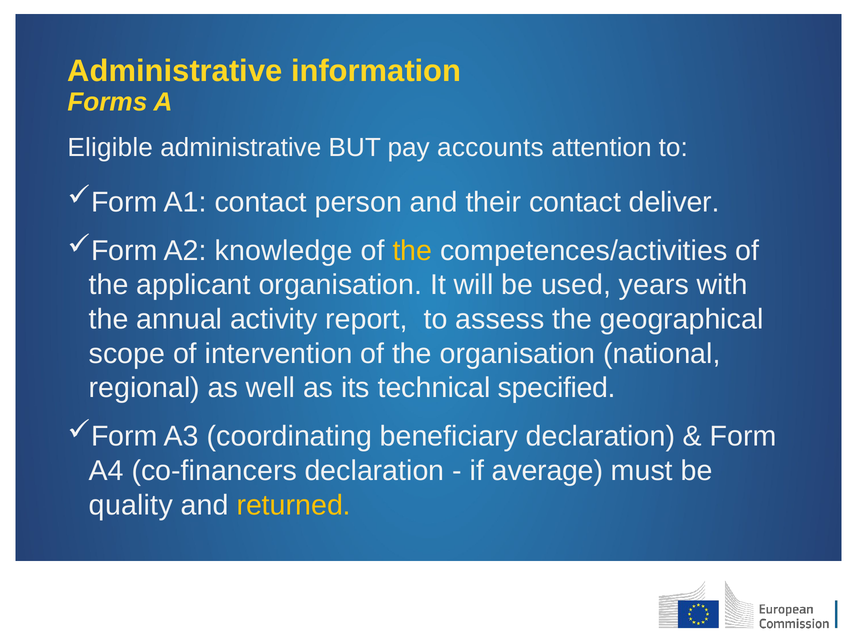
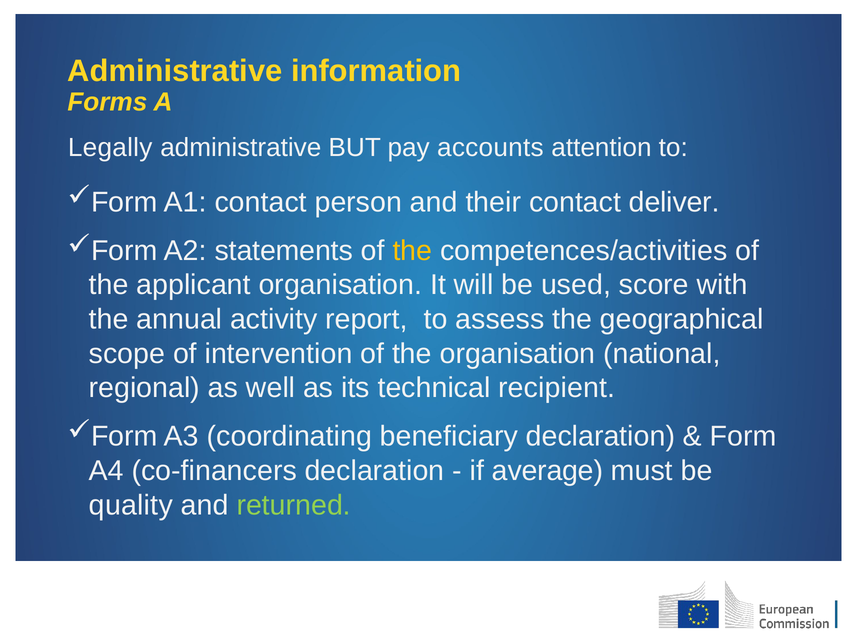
Eligible: Eligible -> Legally (110, 148)
knowledge: knowledge -> statements (284, 251)
years: years -> score (654, 285)
specified: specified -> recipient (557, 388)
returned colour: yellow -> light green (294, 505)
